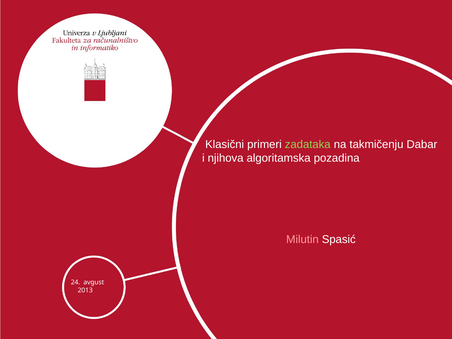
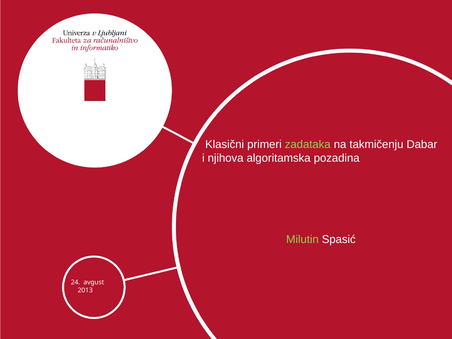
Milutin colour: pink -> light green (302, 239)
